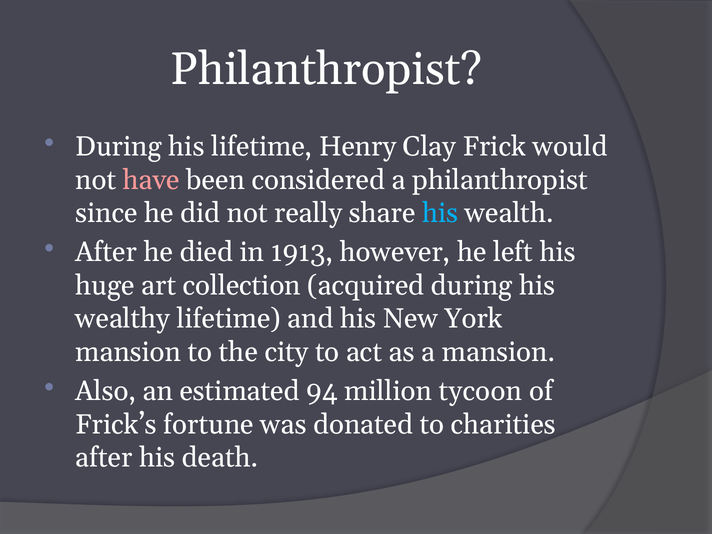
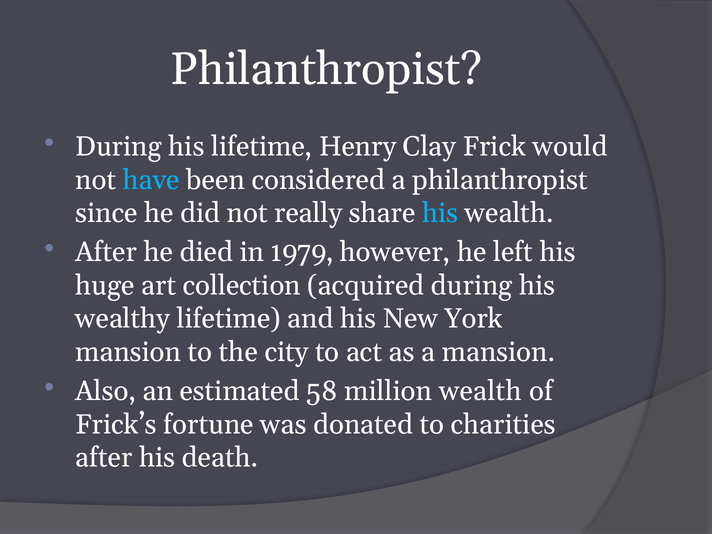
have colour: pink -> light blue (151, 180)
1913: 1913 -> 1979 (302, 252)
94: 94 -> 58 (322, 391)
million tycoon: tycoon -> wealth (480, 391)
